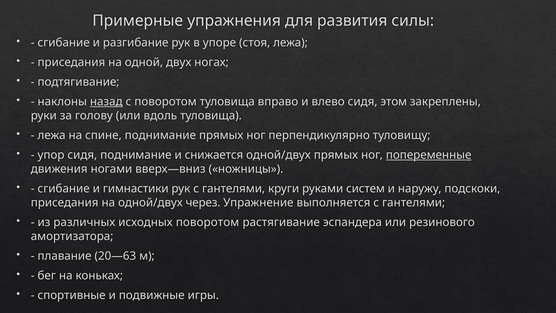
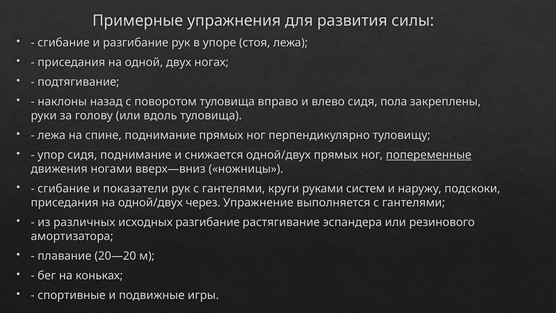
назад underline: present -> none (106, 102)
этом: этом -> пола (394, 102)
гимнастики: гимнастики -> показатели (136, 189)
исходных поворотом: поворотом -> разгибание (208, 222)
20—63: 20—63 -> 20—20 (115, 256)
